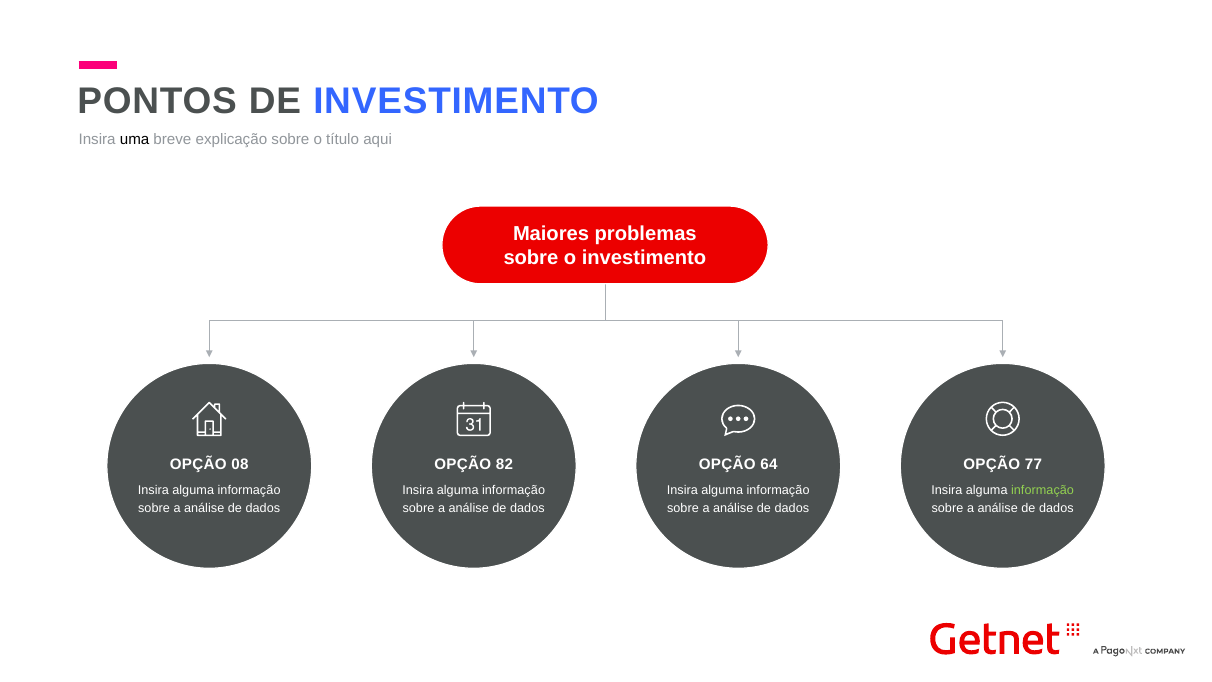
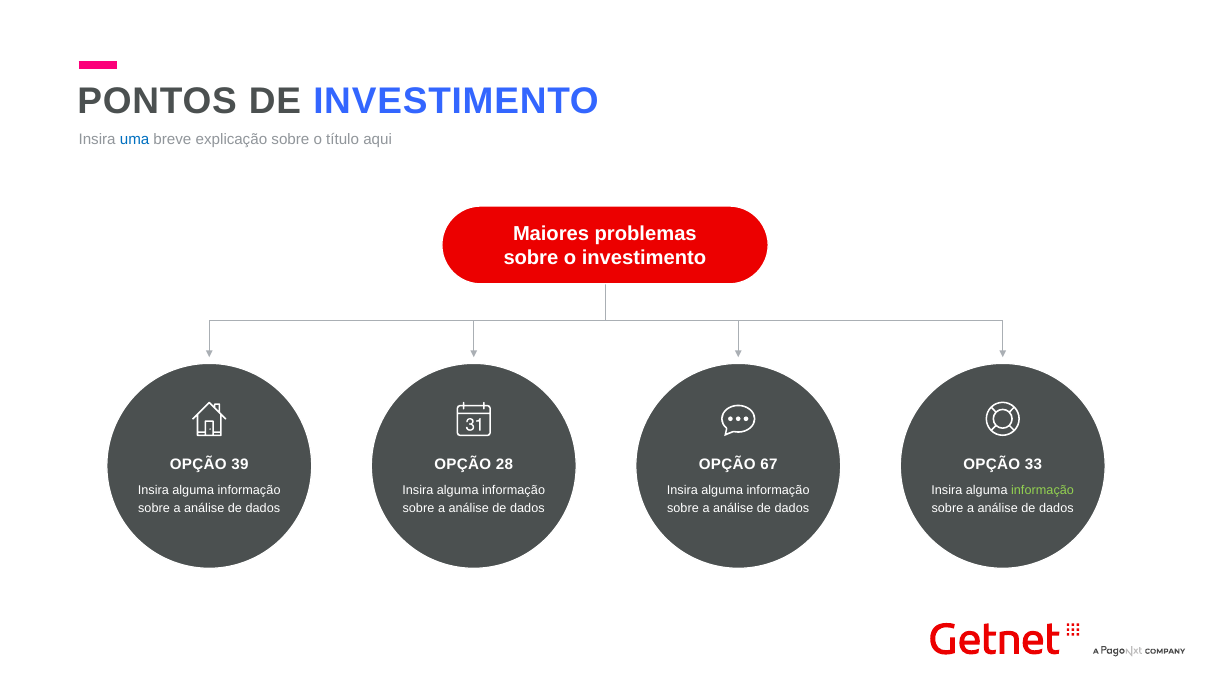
uma colour: black -> blue (135, 139)
08: 08 -> 39 (240, 464)
82: 82 -> 28 (504, 464)
64: 64 -> 67 (769, 464)
77: 77 -> 33 (1033, 464)
